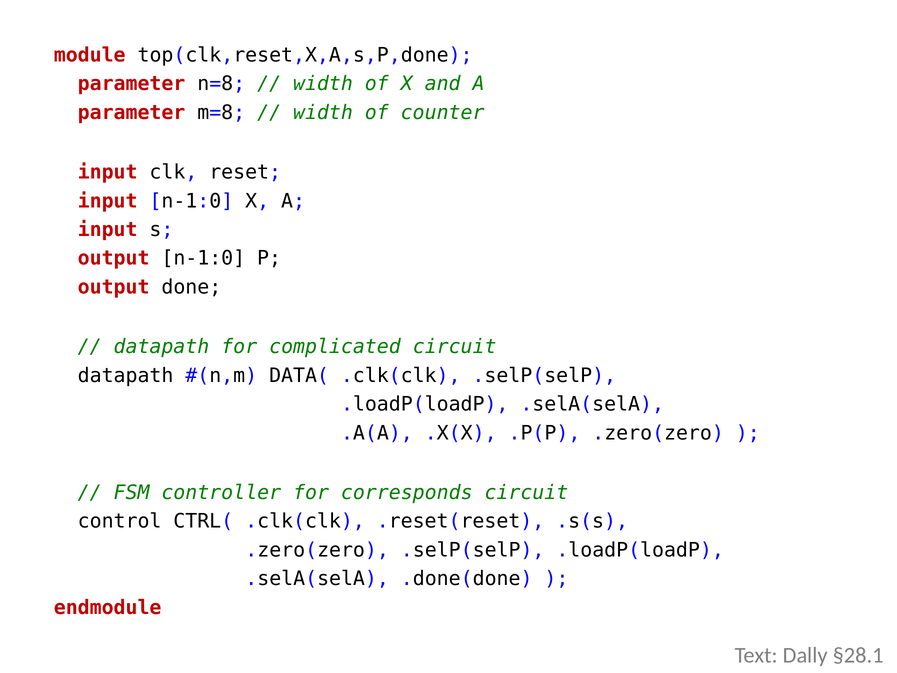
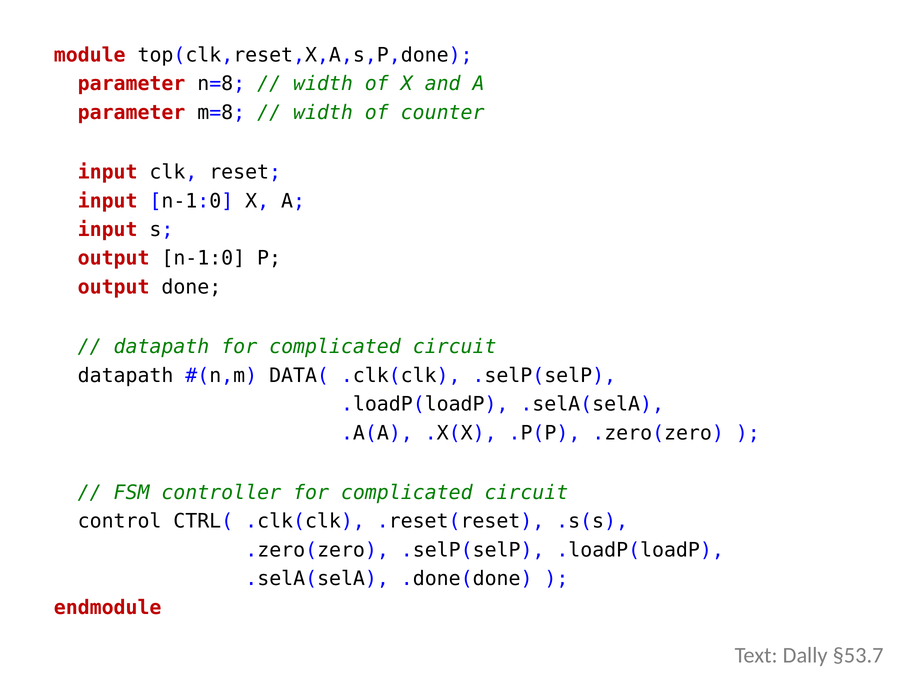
controller for corresponds: corresponds -> complicated (407, 493)
§28.1: §28.1 -> §53.7 (858, 655)
